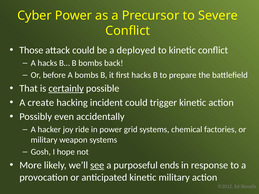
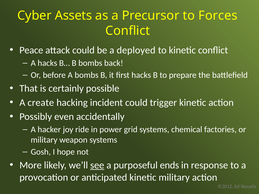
Cyber Power: Power -> Assets (73, 16)
Severe: Severe -> Forces (218, 16)
Those: Those -> Peace (31, 50)
certainly underline: present -> none (66, 89)
